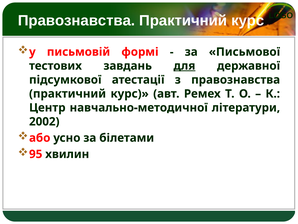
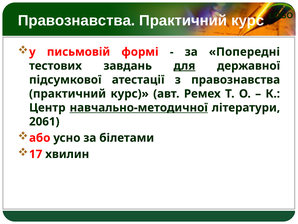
Письмової: Письмової -> Попередні (244, 52)
навчально-методичної underline: none -> present (139, 107)
2002: 2002 -> 2061 (44, 121)
95: 95 -> 17 (36, 154)
